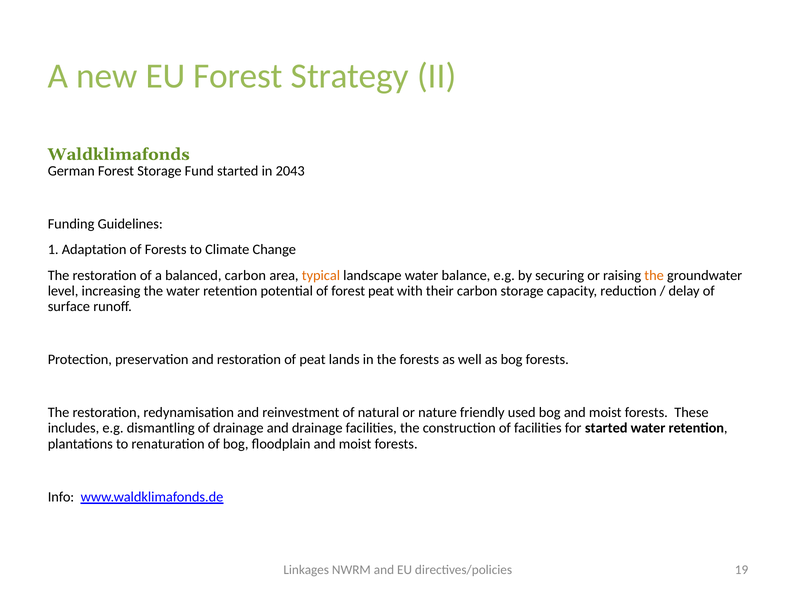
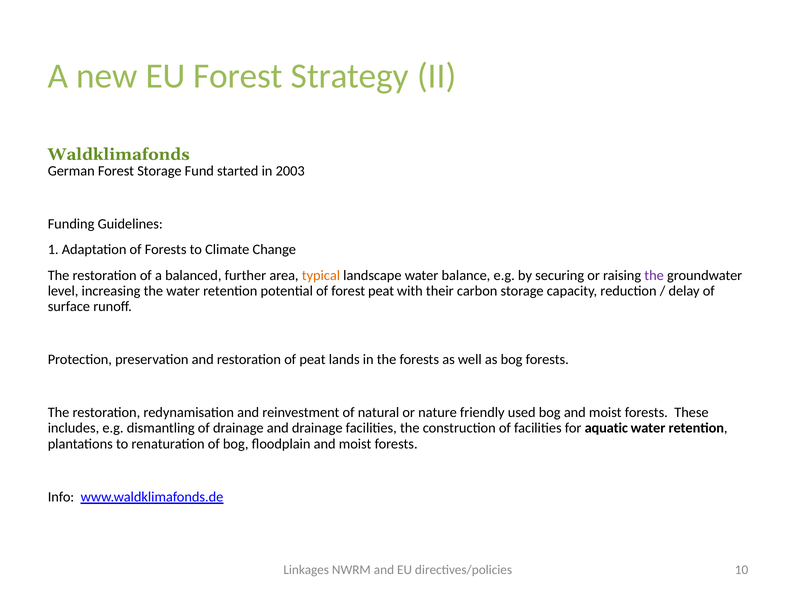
2043: 2043 -> 2003 (290, 171)
balanced carbon: carbon -> further (245, 275)
the colour: orange -> purple (654, 275)
for started: started -> aquatic (606, 428)
19: 19 -> 10 (742, 570)
